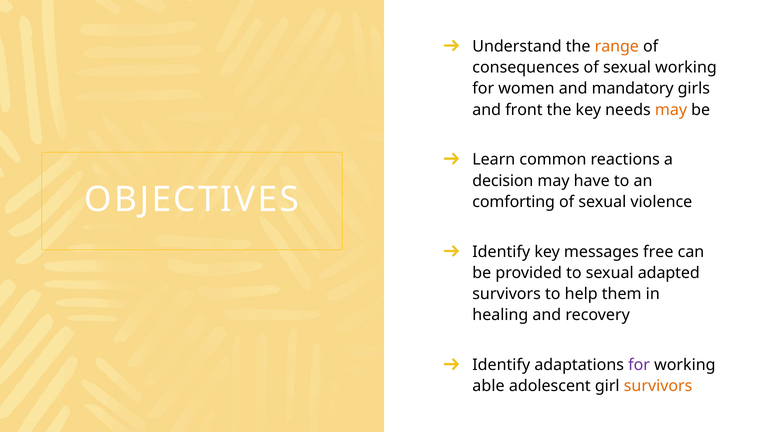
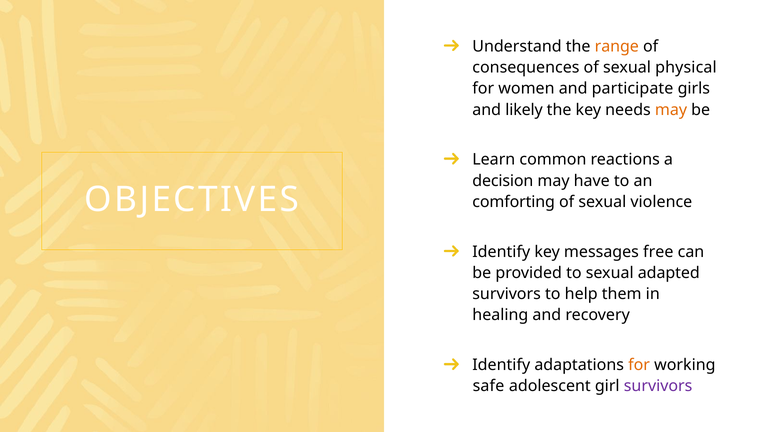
sexual working: working -> physical (686, 68)
mandatory: mandatory -> participate (633, 89)
front: front -> likely (524, 110)
for colour: purple -> orange (639, 365)
able: able -> safe (488, 386)
survivors colour: orange -> purple (658, 386)
